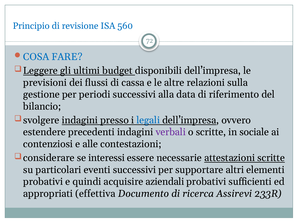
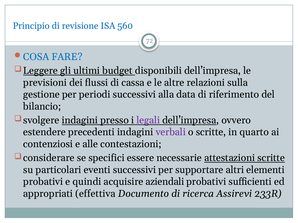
legali colour: blue -> purple (148, 120)
sociale: sociale -> quarto (254, 132)
interessi: interessi -> specifici (106, 158)
